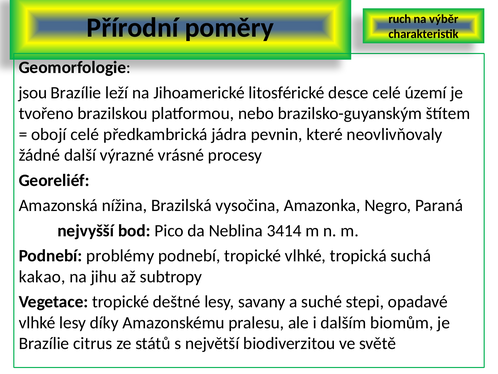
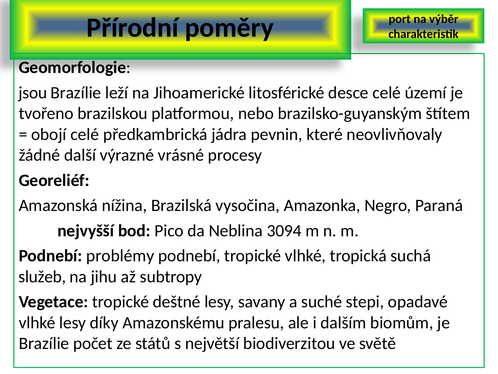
ruch: ruch -> port (400, 19)
3414: 3414 -> 3094 (284, 230)
kakao: kakao -> služeb (42, 276)
citrus: citrus -> počet (93, 343)
